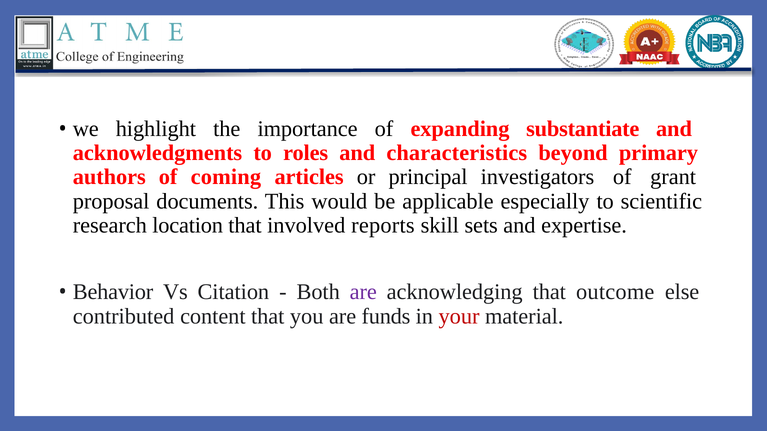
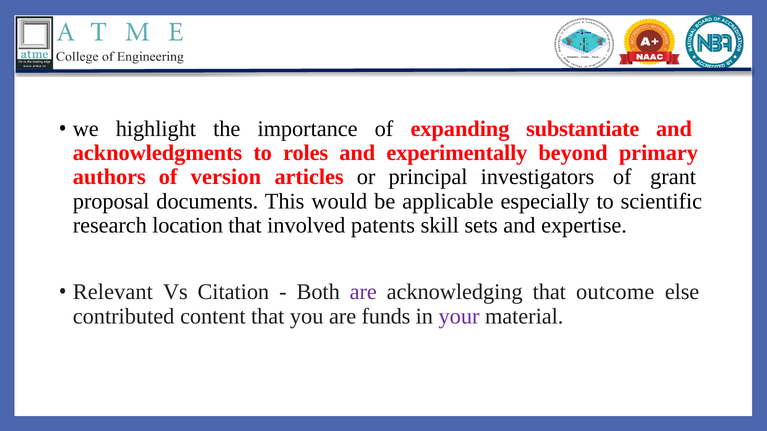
characteristics: characteristics -> experimentally (457, 153)
coming: coming -> version (226, 177)
reports: reports -> patents (383, 226)
Behavior: Behavior -> Relevant (113, 292)
your colour: red -> purple (459, 316)
